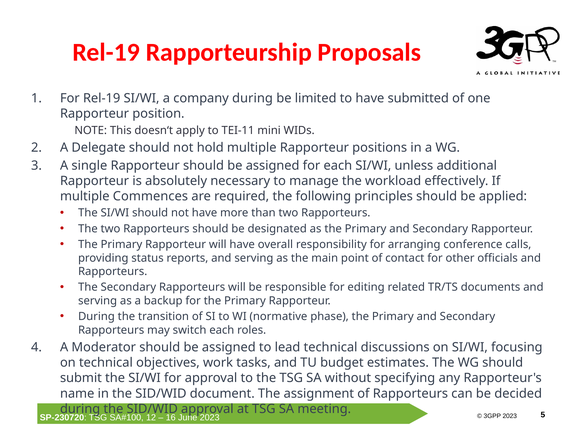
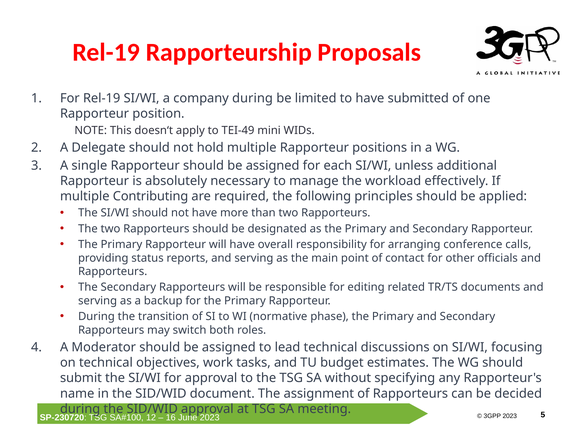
TEI-11: TEI-11 -> TEI-49 (238, 130)
Commences: Commences -> Contributing (151, 196)
switch each: each -> both (222, 330)
